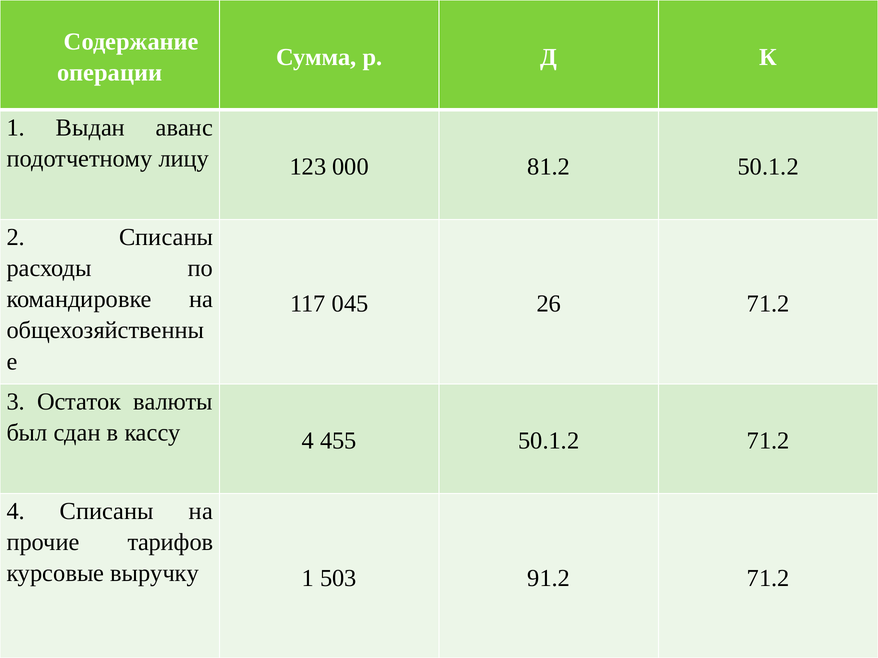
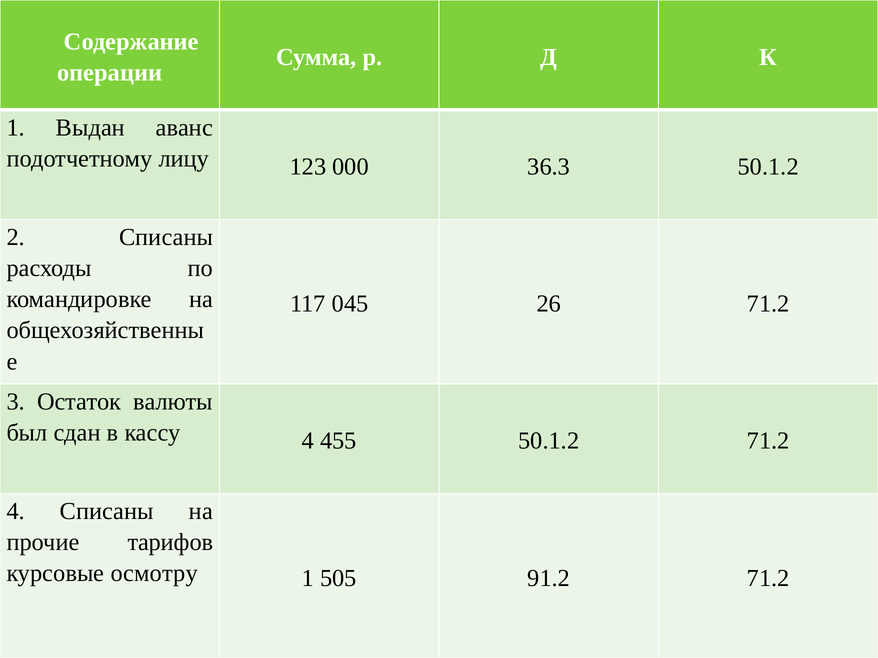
81.2: 81.2 -> 36.3 (549, 167)
выручку: выручку -> осмотру (154, 574)
503: 503 -> 505 (338, 578)
